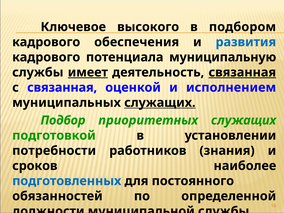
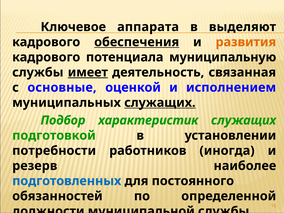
высокого: высокого -> аппарата (148, 27)
подбором: подбором -> выделяют (242, 27)
обеспечения underline: none -> present (137, 42)
развития colour: blue -> orange (246, 42)
связанная underline: present -> none (242, 72)
с связанная: связанная -> основные (62, 88)
приоритетных: приоритетных -> характеристик (148, 120)
знания: знания -> иногда (227, 151)
сроков: сроков -> резерв (35, 166)
